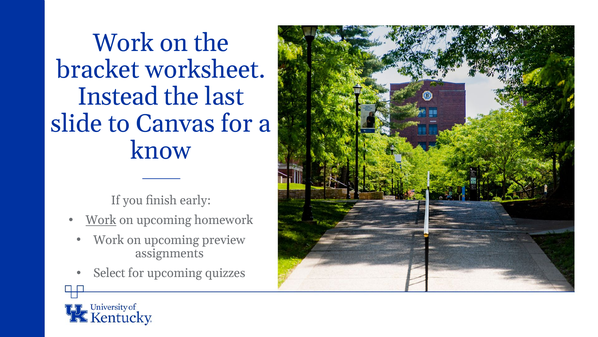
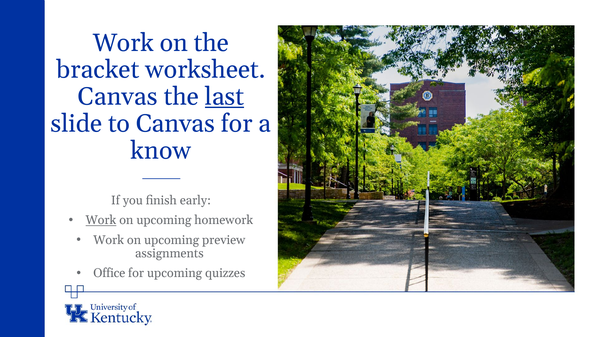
Instead: Instead -> Canvas (118, 97)
last underline: none -> present (224, 97)
Select: Select -> Office (109, 273)
